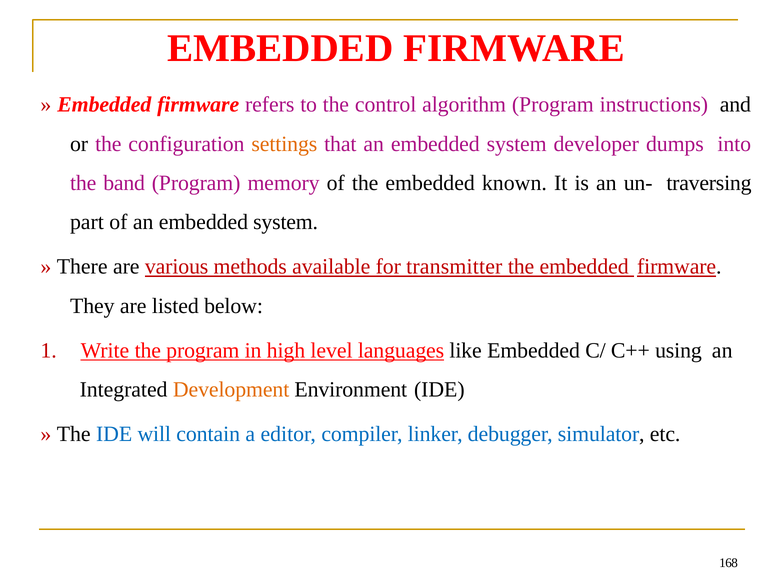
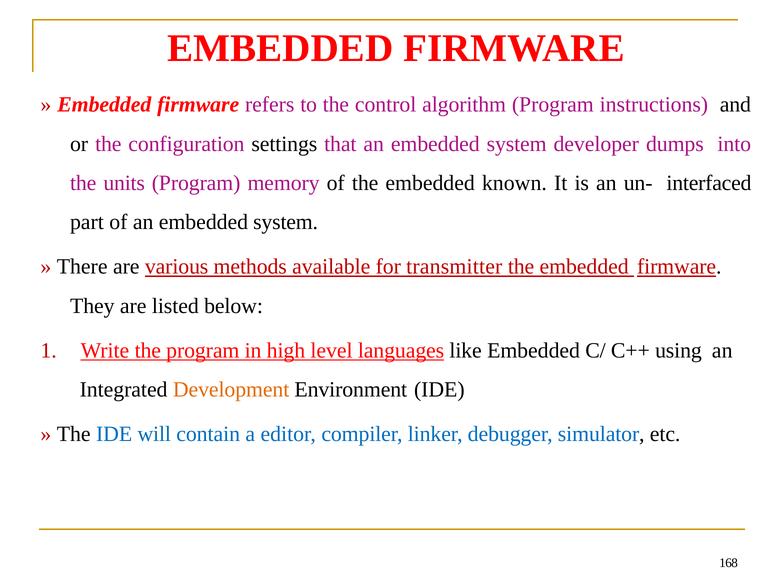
settings colour: orange -> black (284, 144)
band: band -> units (124, 183)
traversing: traversing -> interfaced (709, 183)
